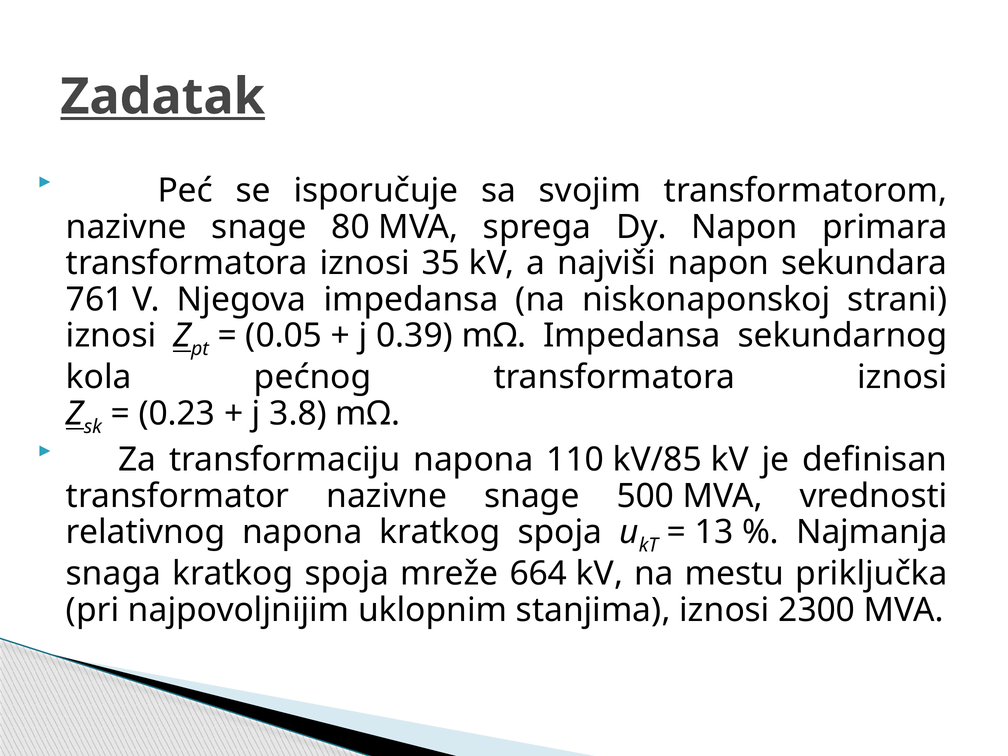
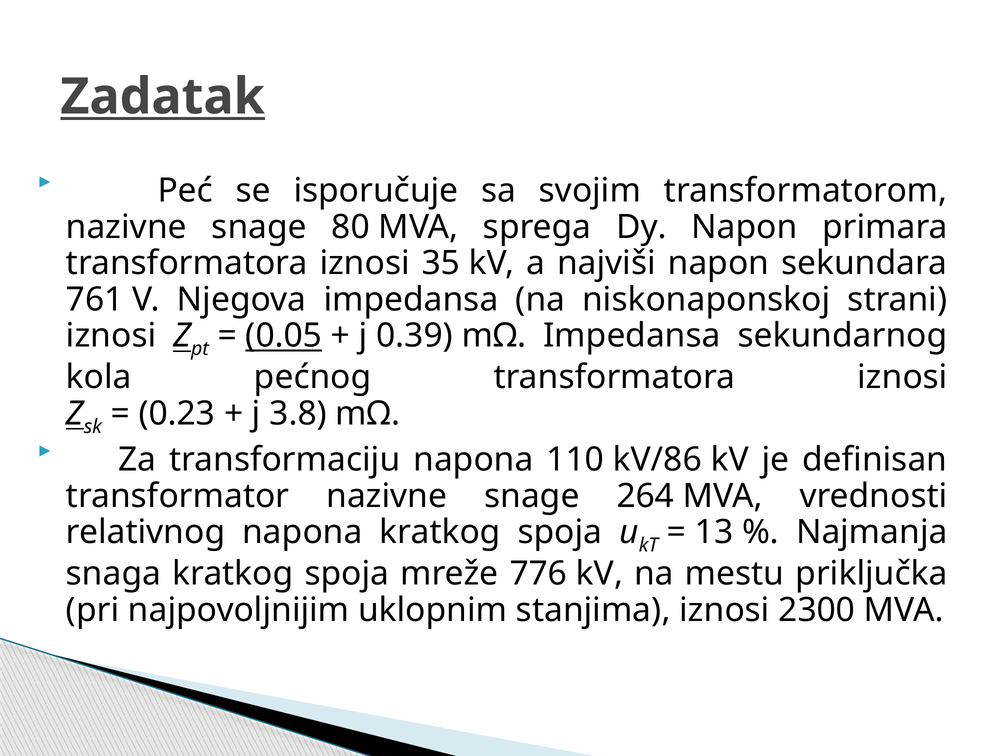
0.05 underline: none -> present (284, 336)
kV/85: kV/85 -> kV/86 (657, 460)
500: 500 -> 264 (645, 496)
664: 664 -> 776 (538, 574)
